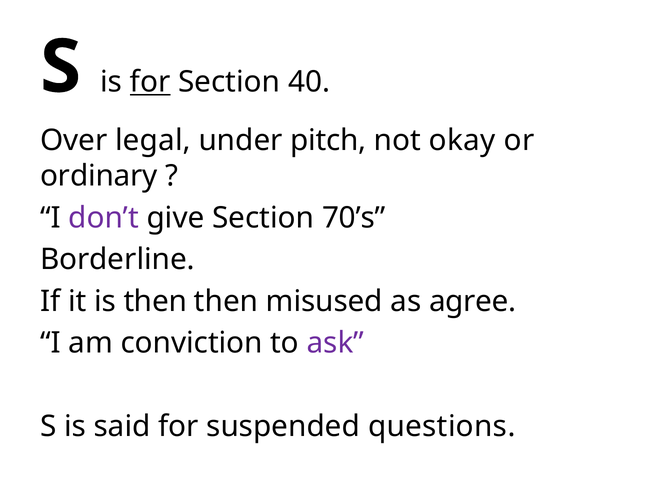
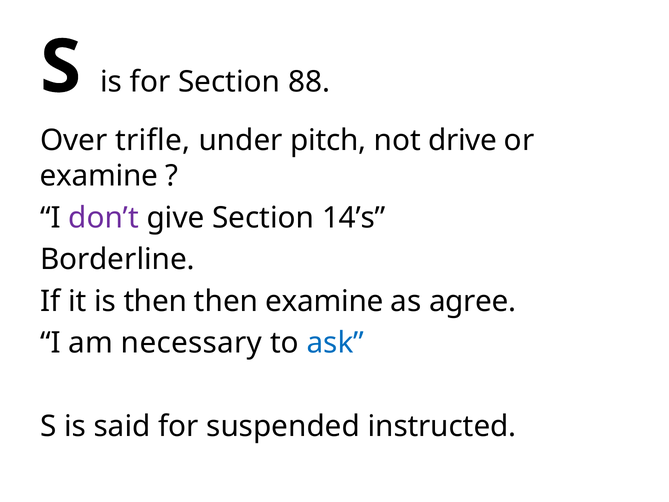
for underline: present -> none (150, 82)
40: 40 -> 88 (309, 82)
legal: legal -> trifle (153, 140)
okay: okay -> drive (463, 140)
ordinary: ordinary -> examine (99, 176)
70’s: 70’s -> 14’s (354, 218)
then misused: misused -> examine (324, 301)
conviction: conviction -> necessary (191, 343)
ask colour: purple -> blue (335, 343)
questions: questions -> instructed (442, 426)
